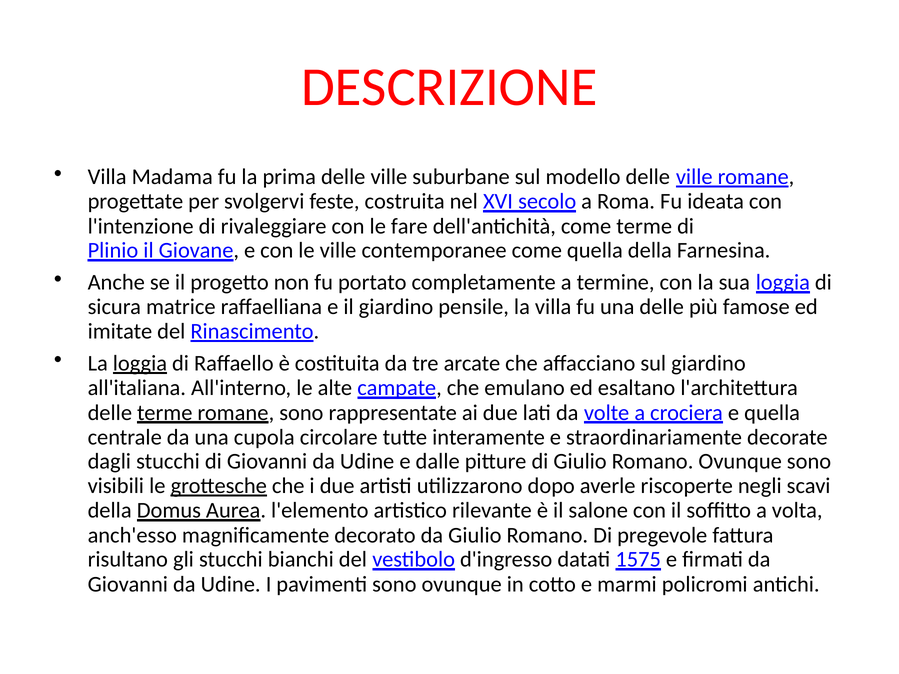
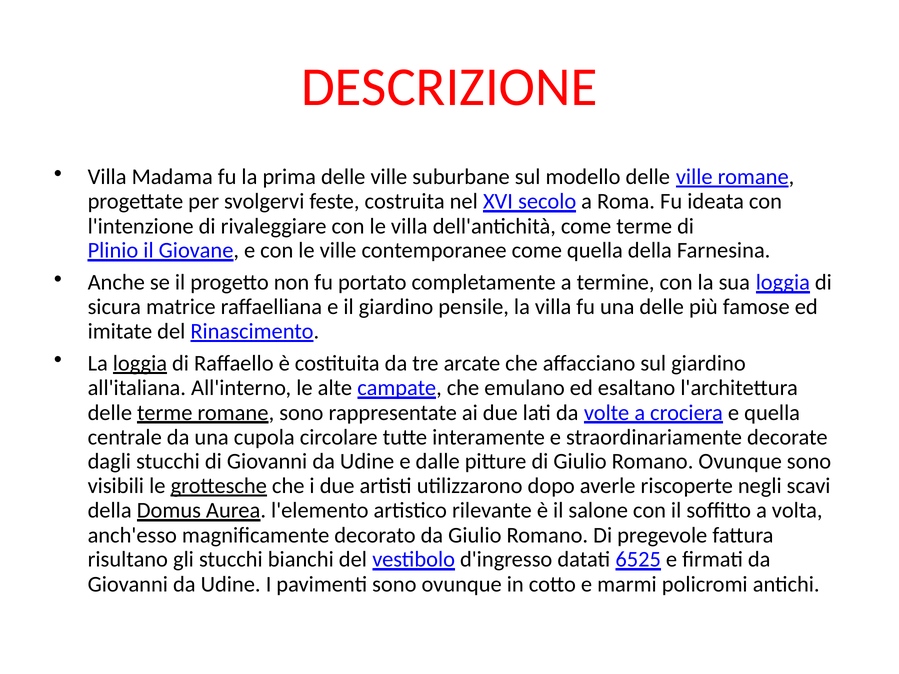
le fare: fare -> villa (409, 226)
1575: 1575 -> 6525 (638, 560)
